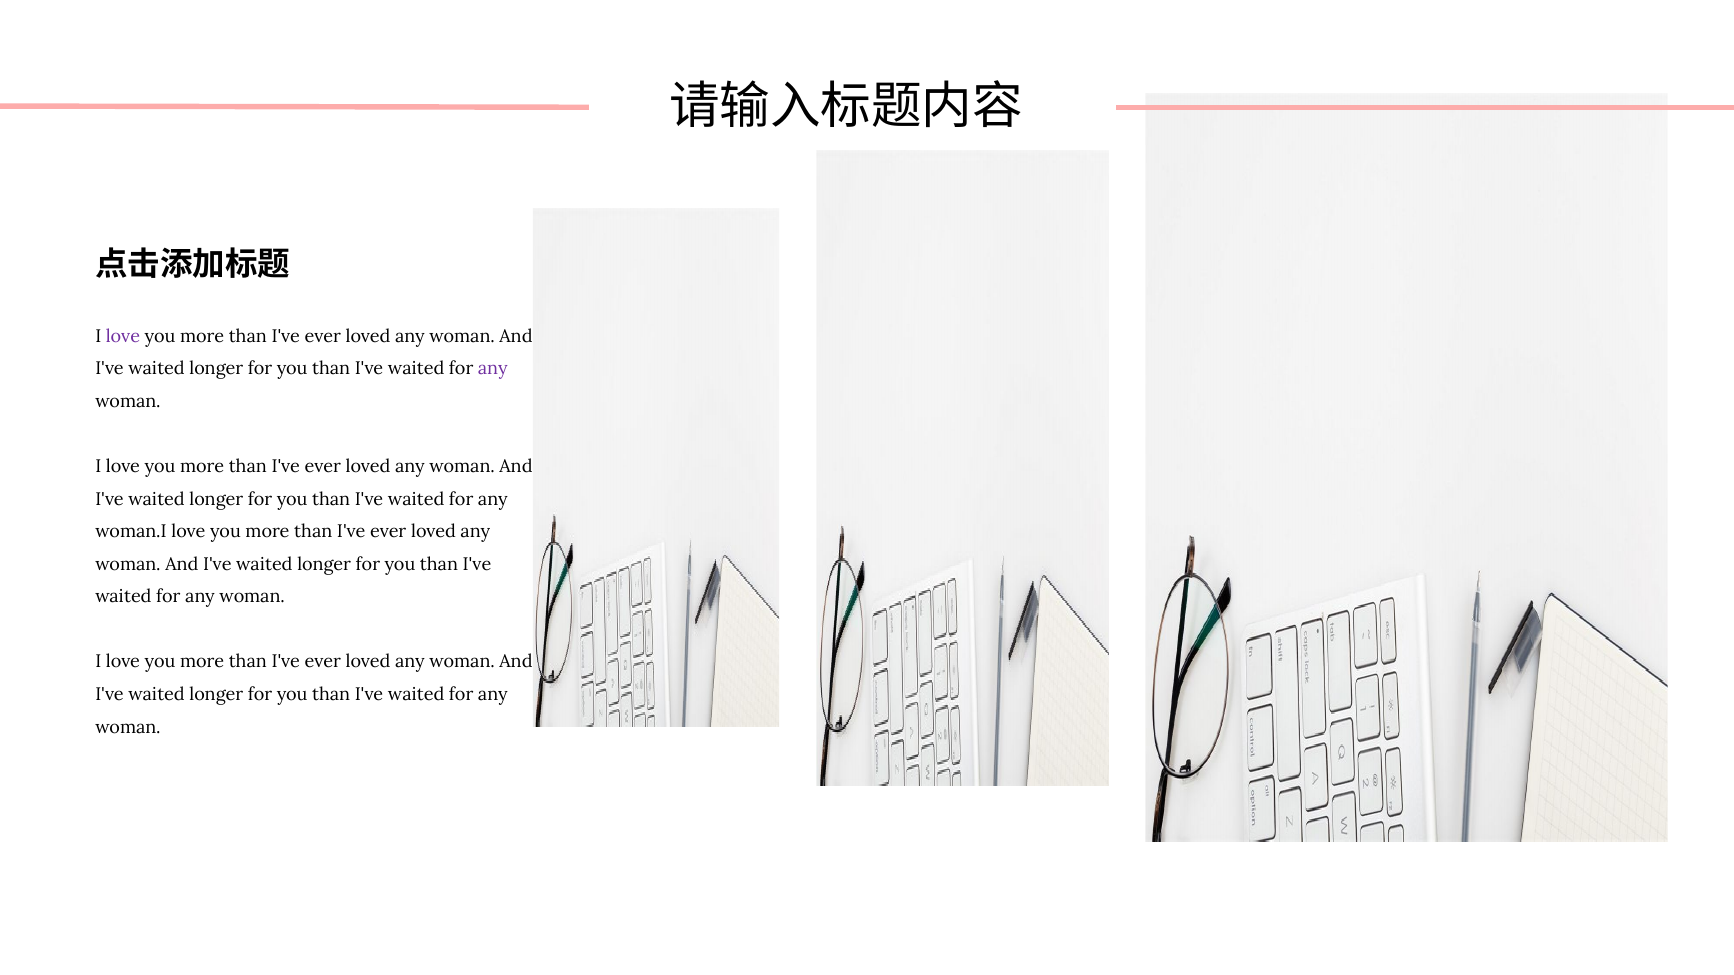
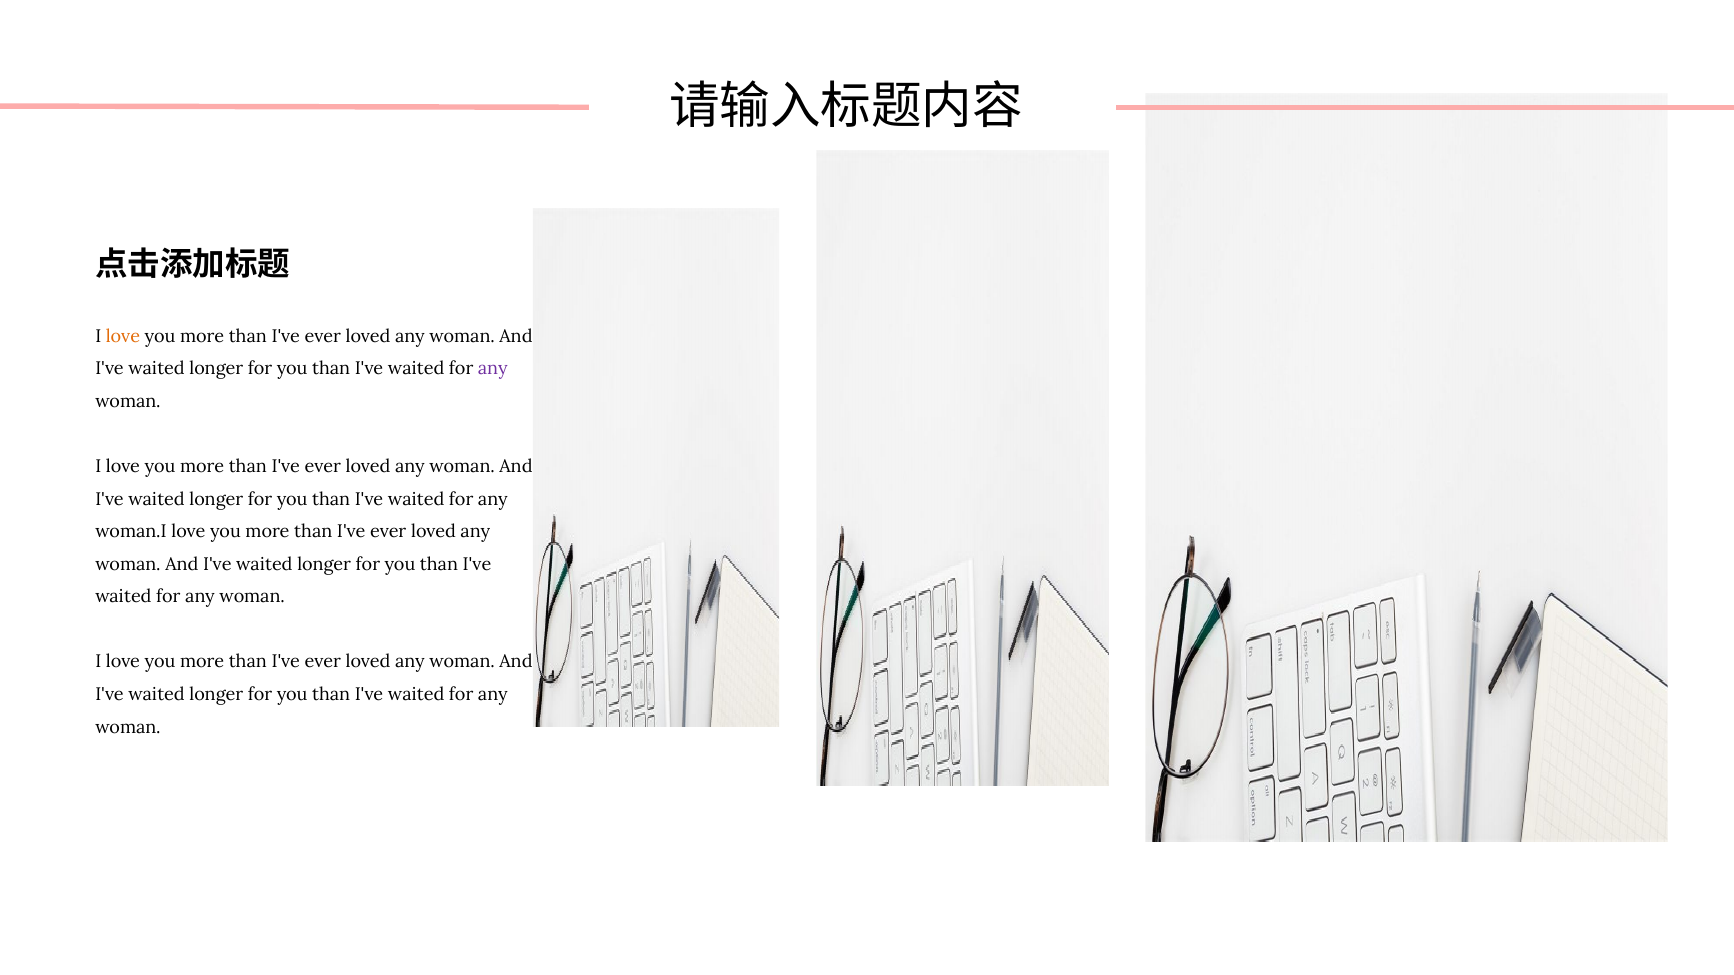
love colour: purple -> orange (123, 337)
